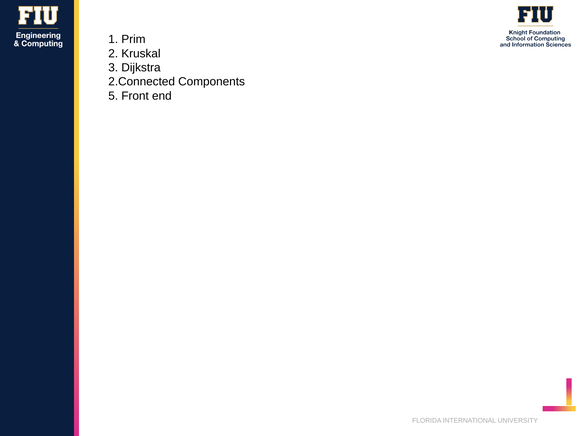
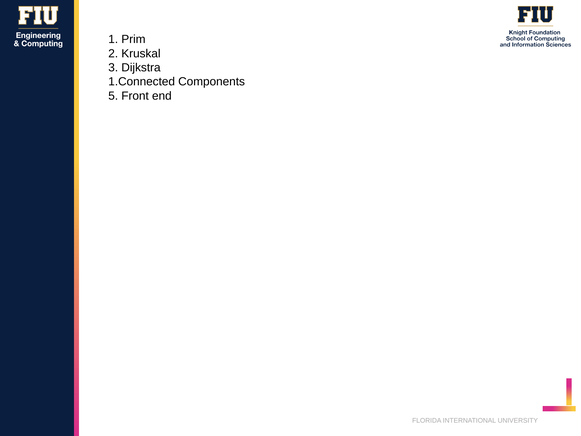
2.Connected: 2.Connected -> 1.Connected (142, 82)
